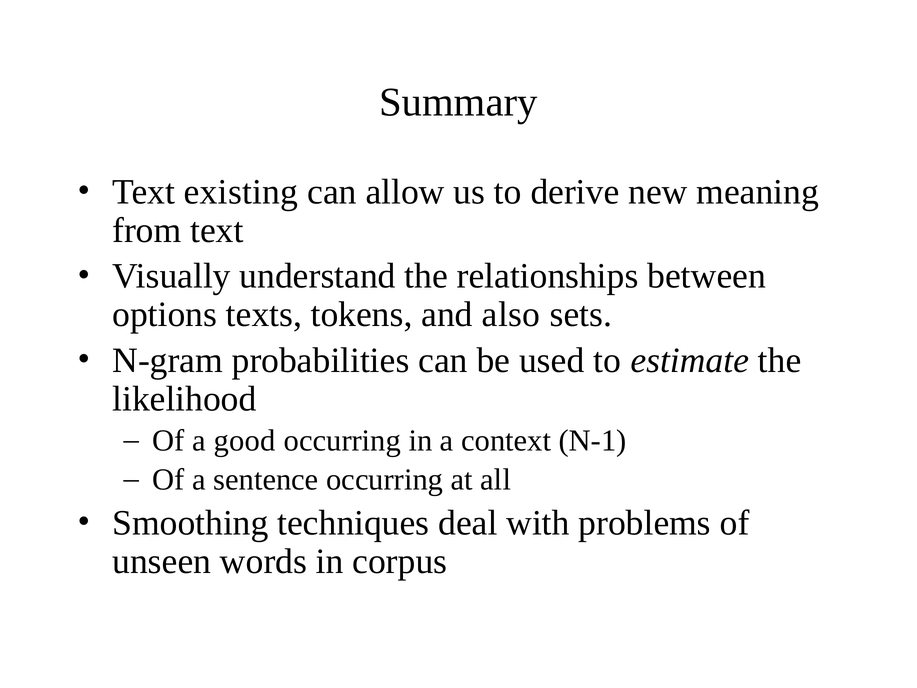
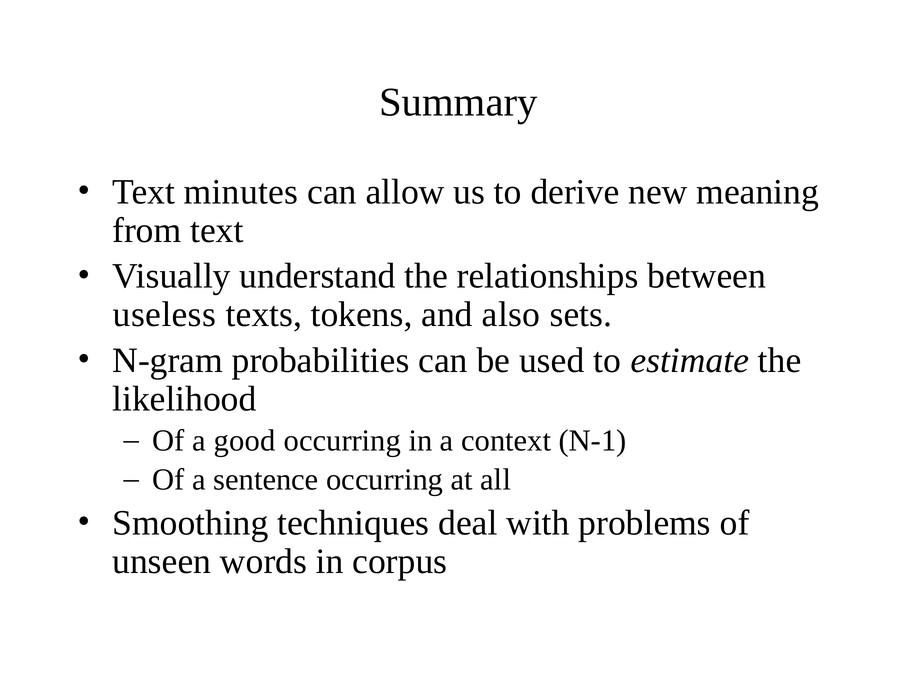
existing: existing -> minutes (241, 192)
options: options -> useless (165, 314)
